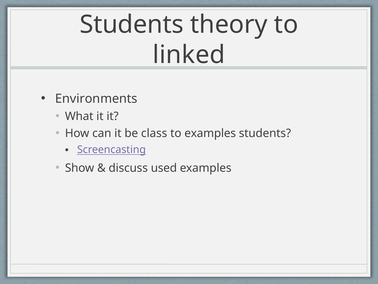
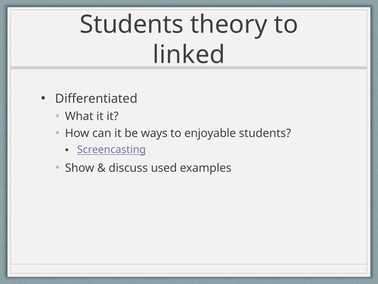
Environments: Environments -> Differentiated (96, 99)
class: class -> ways (154, 133)
to examples: examples -> enjoyable (210, 133)
